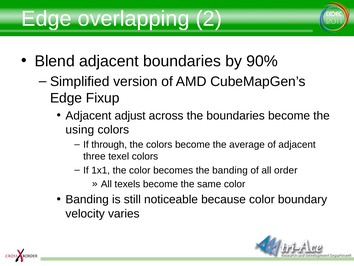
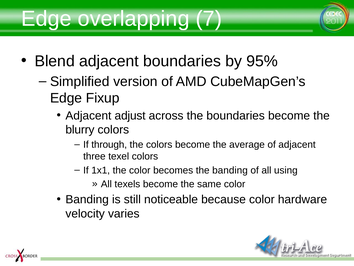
2: 2 -> 7 (209, 19)
90%: 90% -> 95% (262, 61)
using: using -> blurry (80, 130)
order: order -> using (286, 170)
boundary: boundary -> hardware (303, 199)
